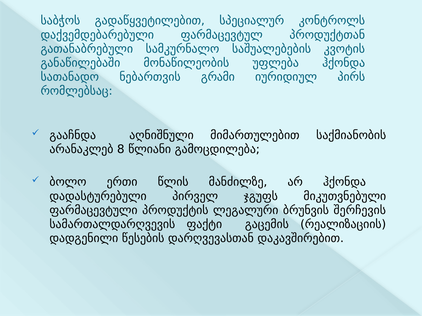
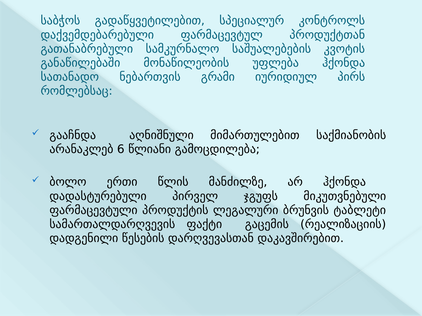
8: 8 -> 6 (121, 149)
შერჩევის: შერჩევის -> ტაბლეტი (360, 211)
